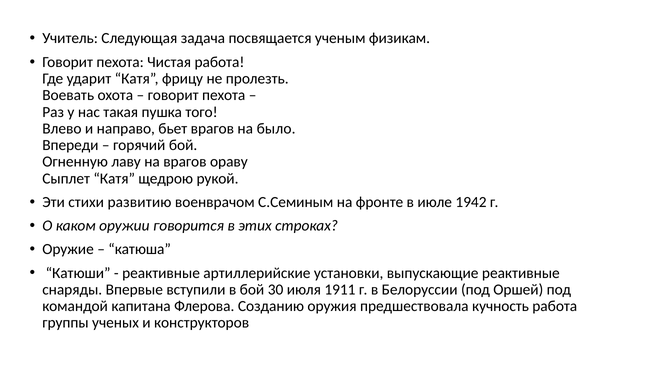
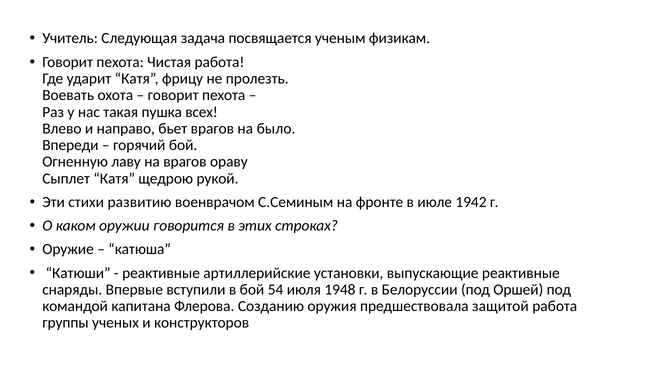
того: того -> всех (202, 112)
30: 30 -> 54 (276, 289)
1911: 1911 -> 1948 (340, 289)
кучность: кучность -> защитой (500, 306)
